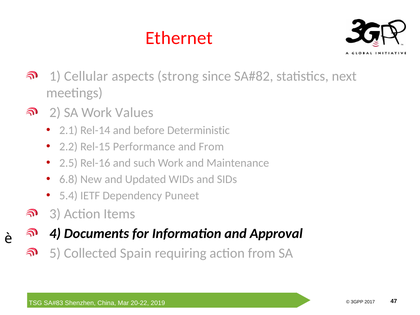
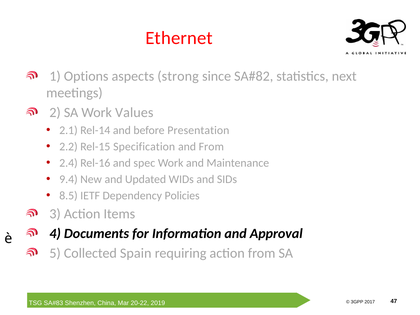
Cellular: Cellular -> Options (86, 76)
Deterministic: Deterministic -> Presentation (198, 130)
Performance: Performance -> Specification (144, 147)
2.5: 2.5 -> 2.4 (68, 163)
such: such -> spec (144, 163)
6.8: 6.8 -> 9.4 (68, 179)
5.4: 5.4 -> 8.5 (68, 196)
Puneet: Puneet -> Policies (182, 196)
